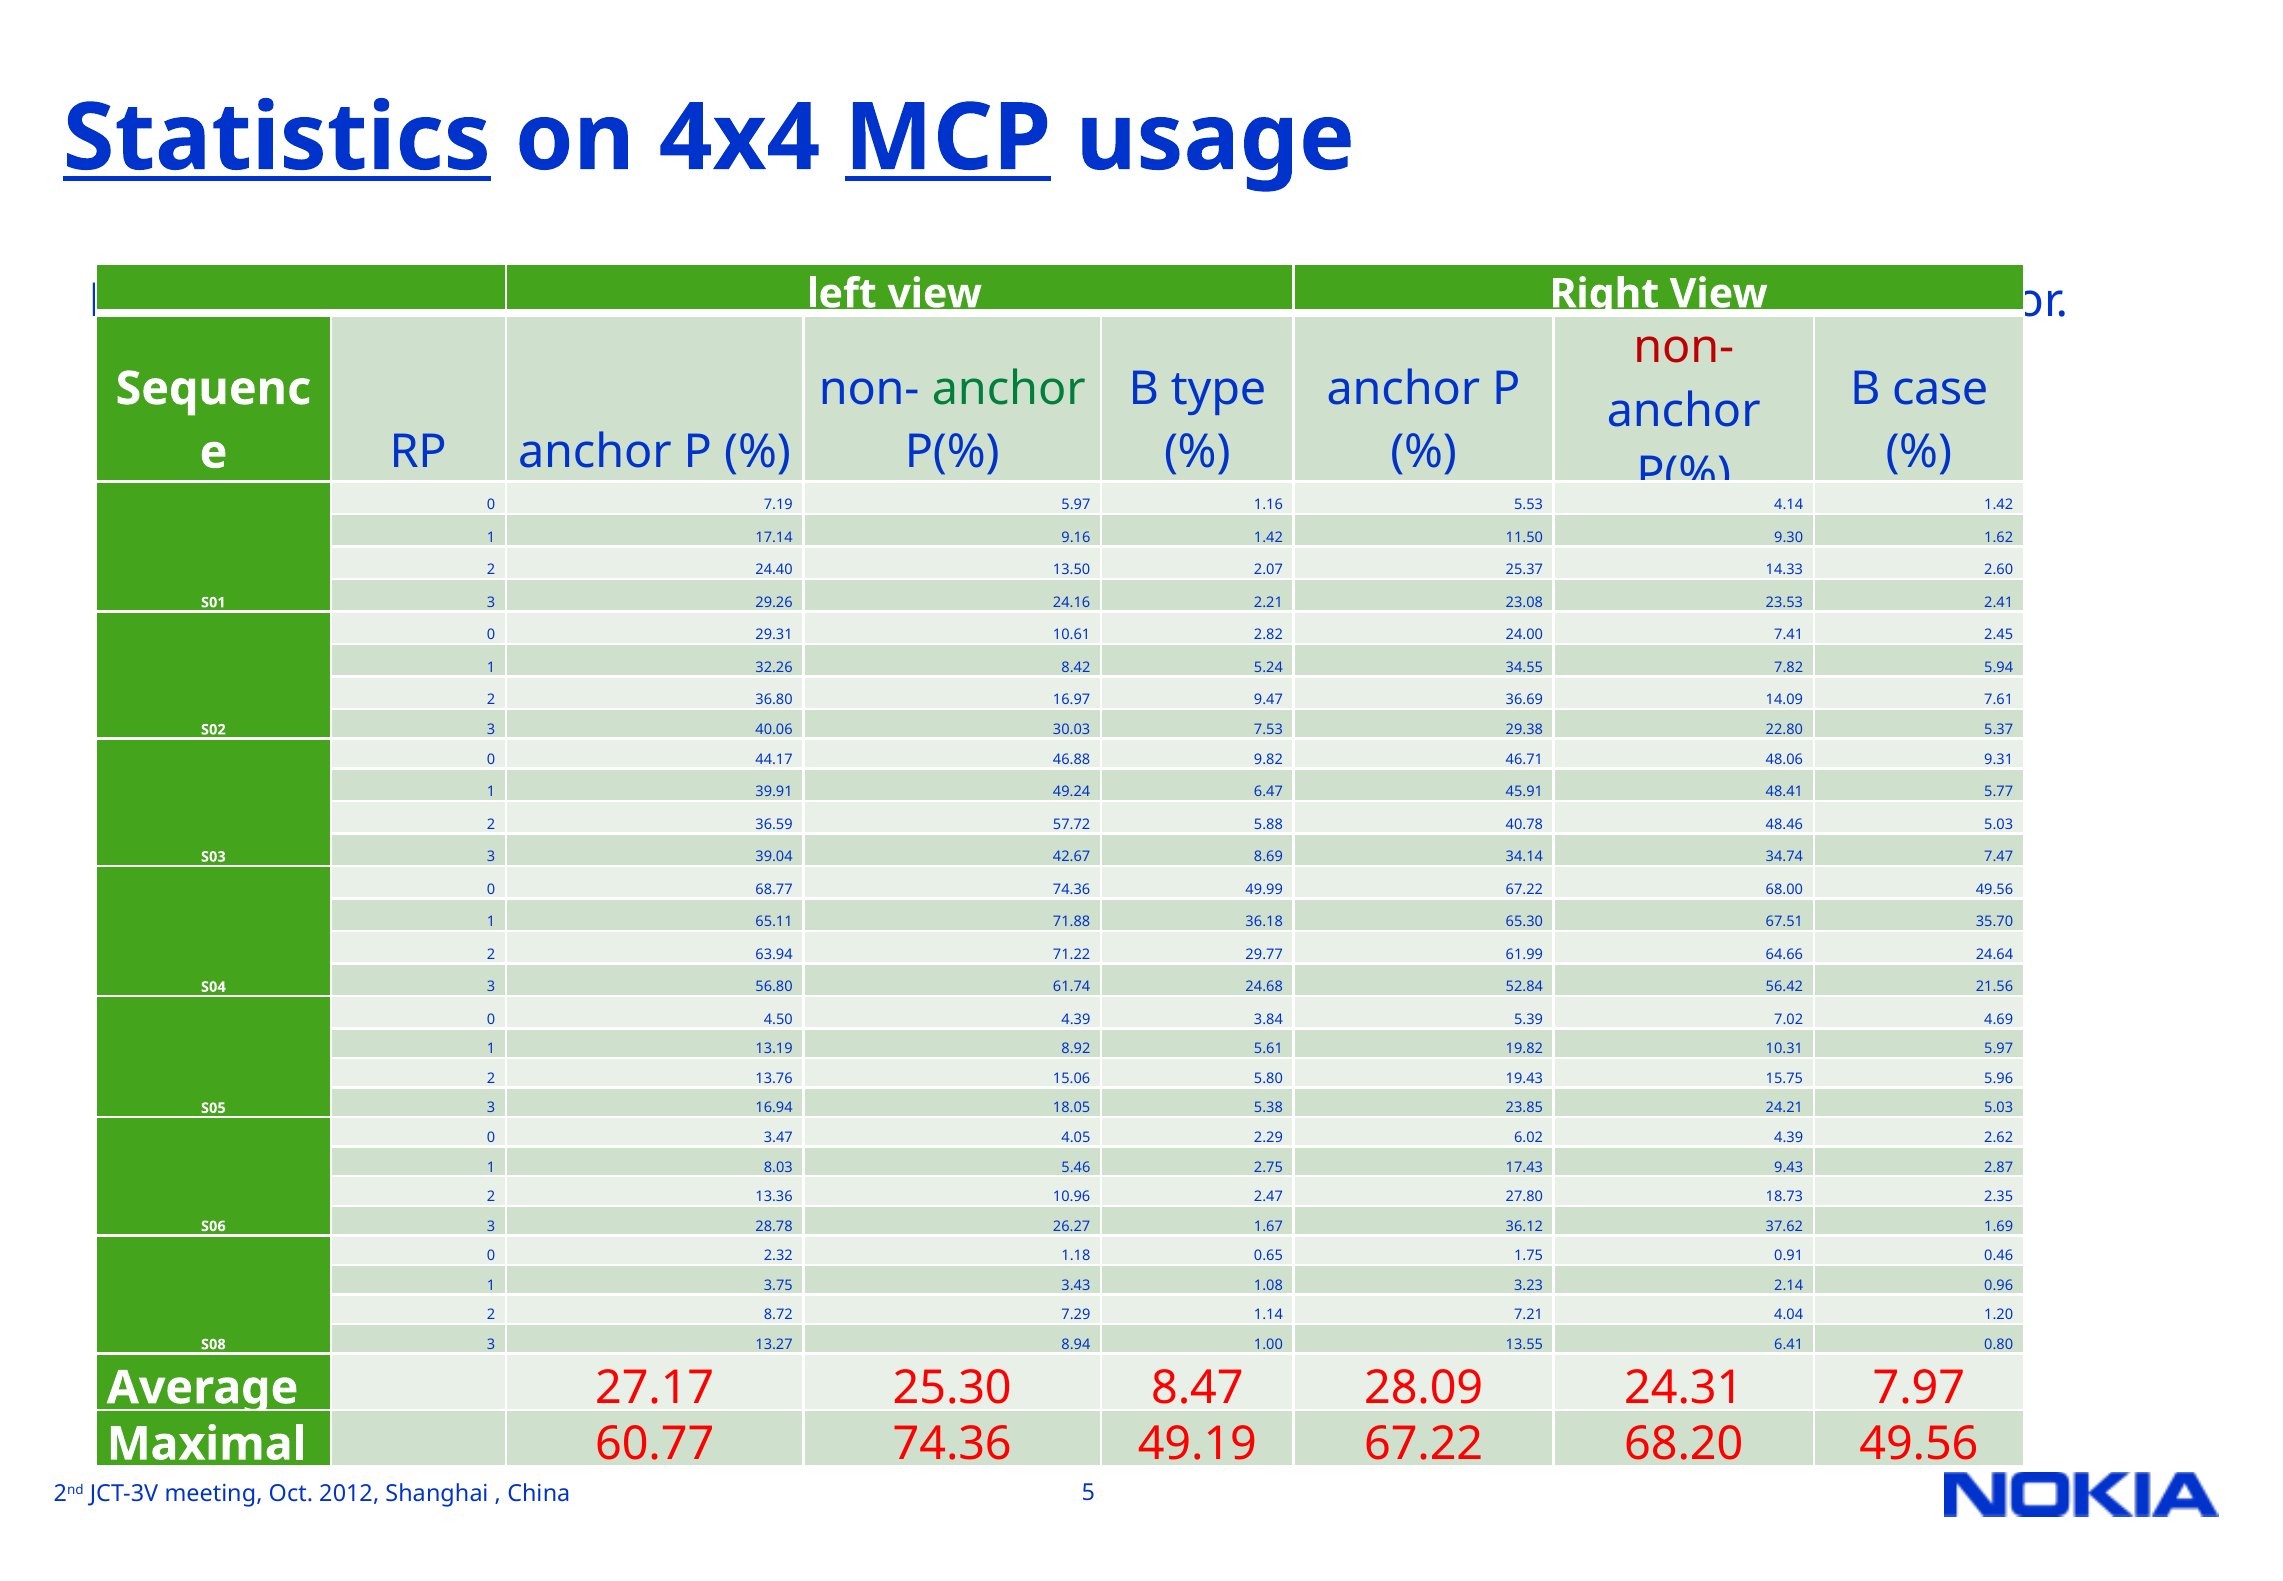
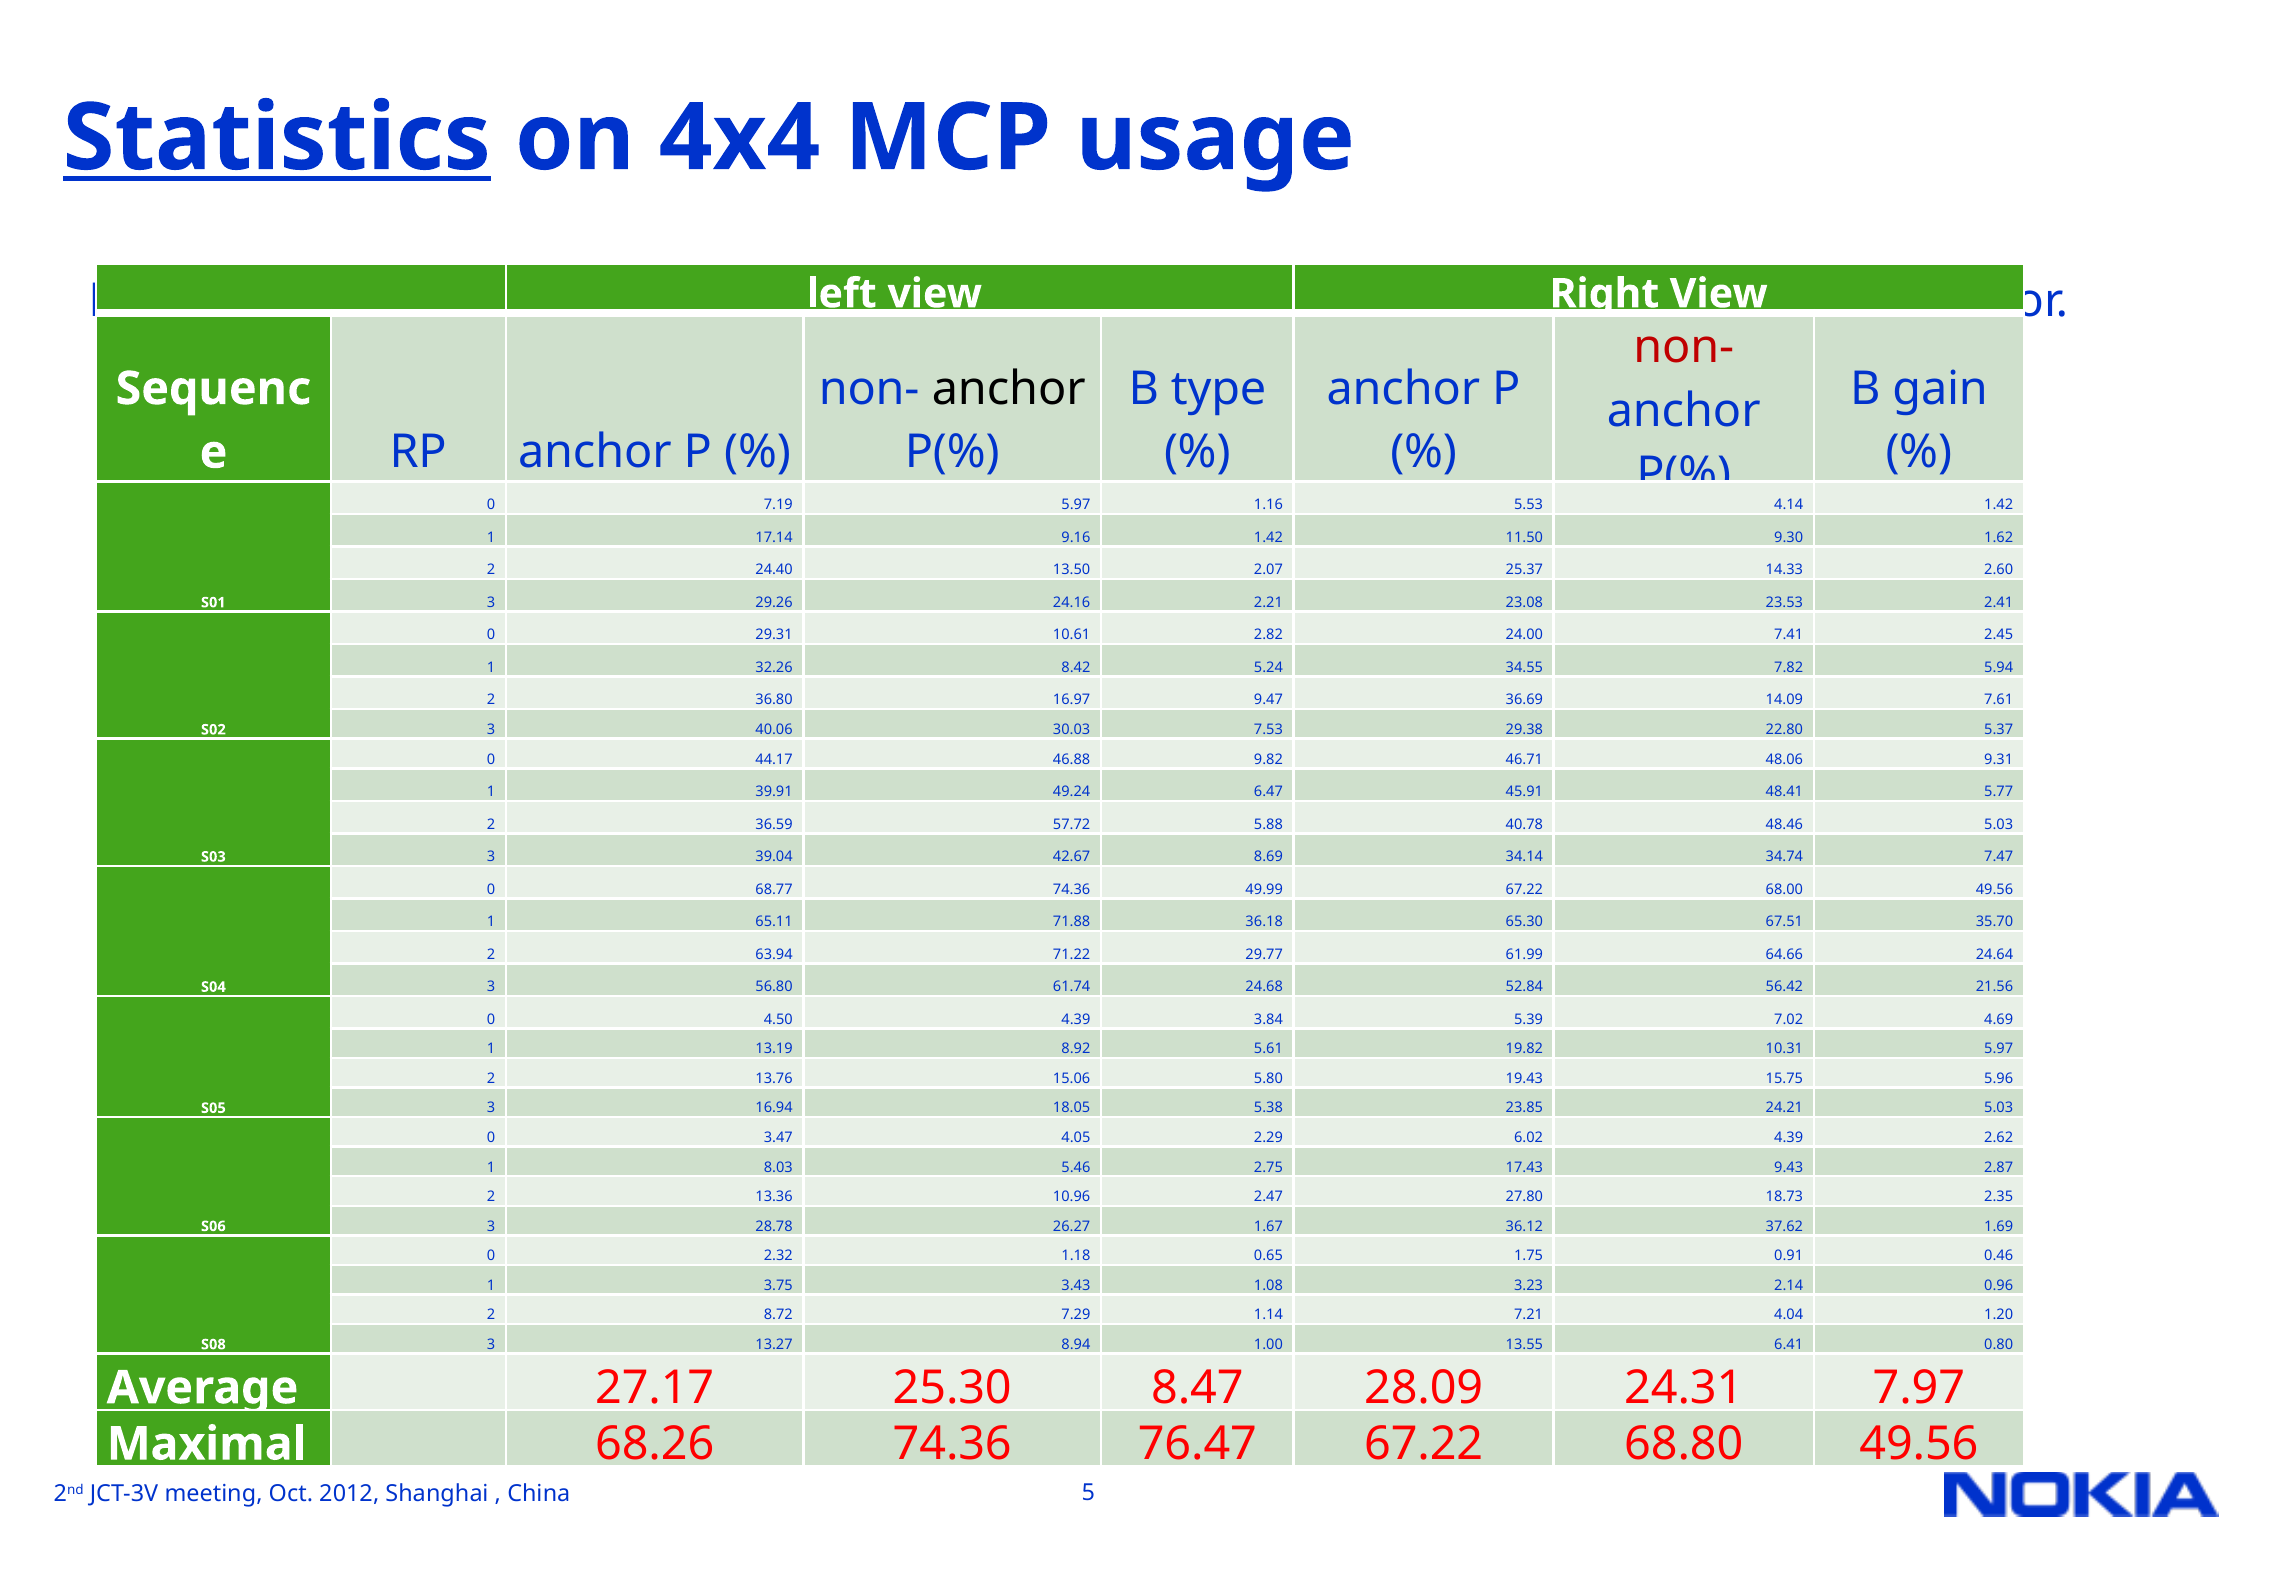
MCP underline: present -> none (948, 138)
anchor colour: green -> black (1009, 389)
case: case -> gain (1940, 389)
60.77: 60.77 -> 68.26 (655, 1444)
49.19: 49.19 -> 76.47 (1197, 1444)
68.20: 68.20 -> 68.80 (1684, 1444)
